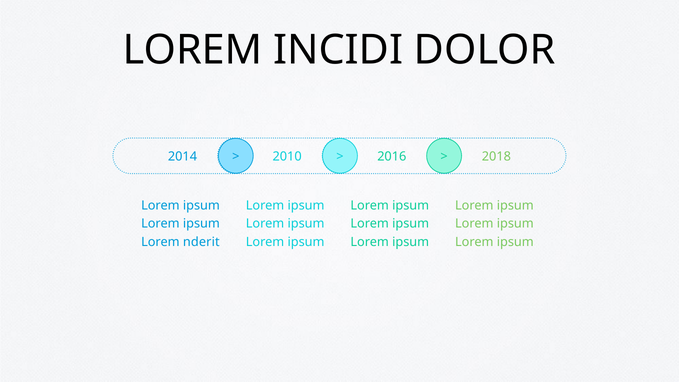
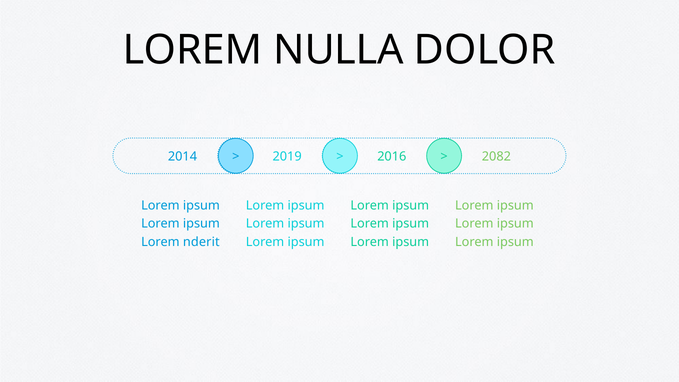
INCIDI: INCIDI -> NULLA (338, 50)
2010: 2010 -> 2019 (287, 157)
2018: 2018 -> 2082 (496, 157)
